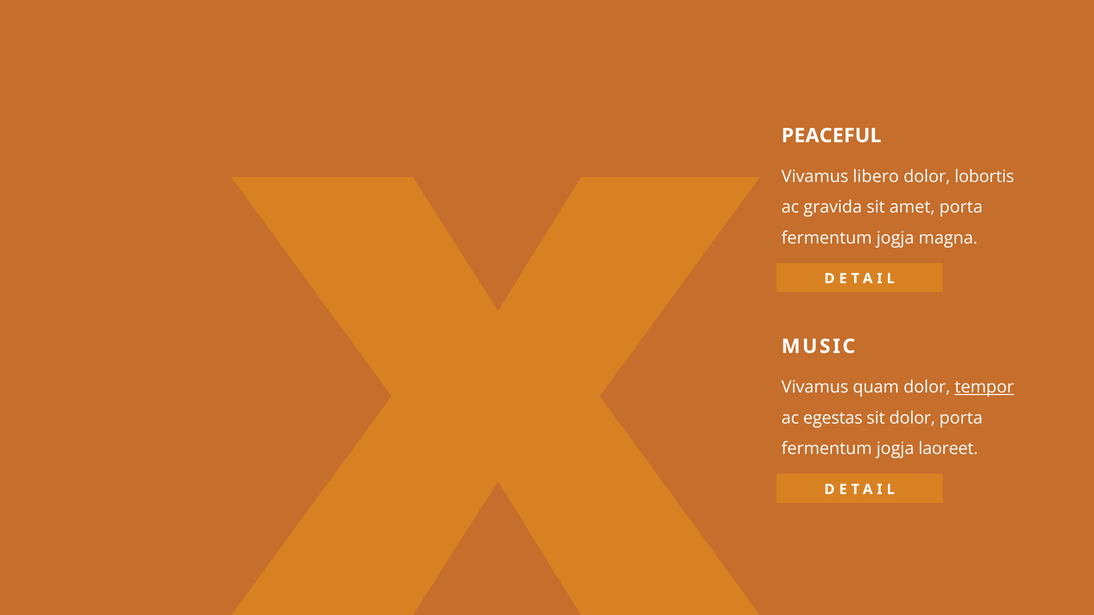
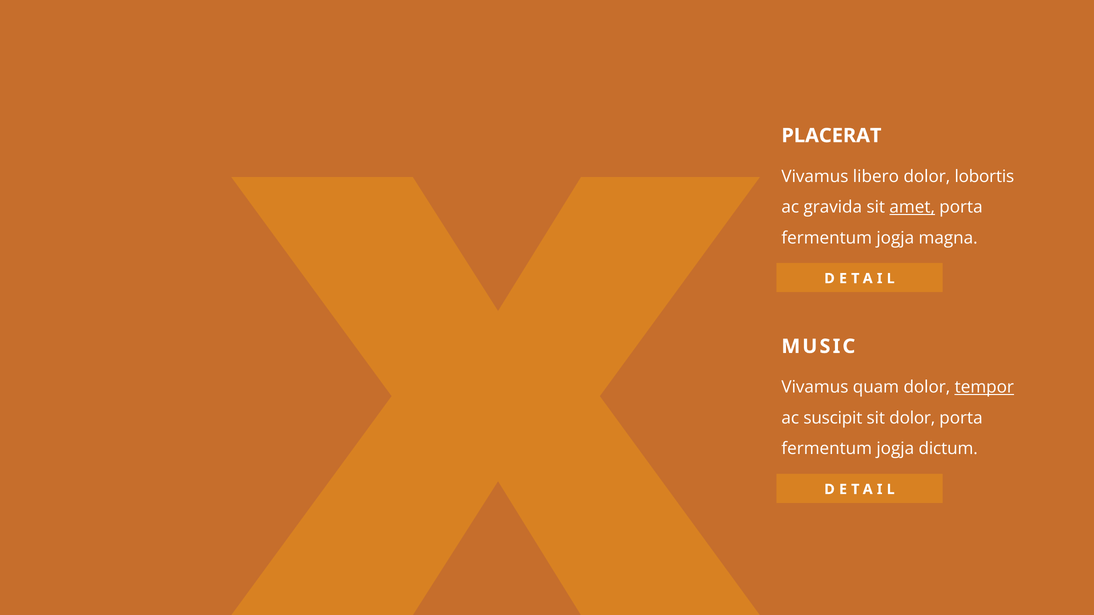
PEACEFUL: PEACEFUL -> PLACERAT (831, 136)
amet underline: none -> present (912, 207)
egestas: egestas -> suscipit (833, 418)
laoreet: laoreet -> dictum (948, 449)
